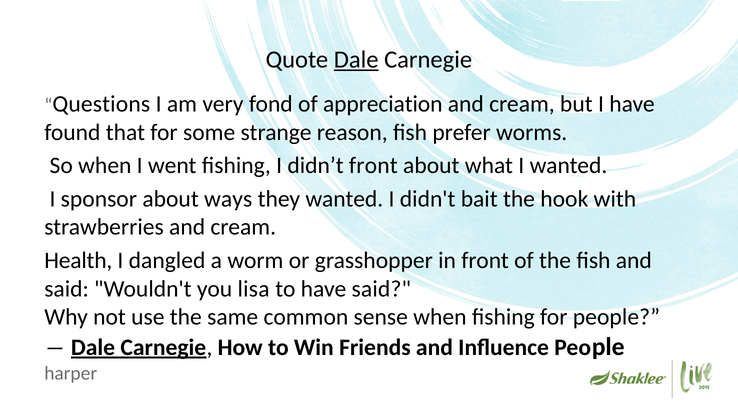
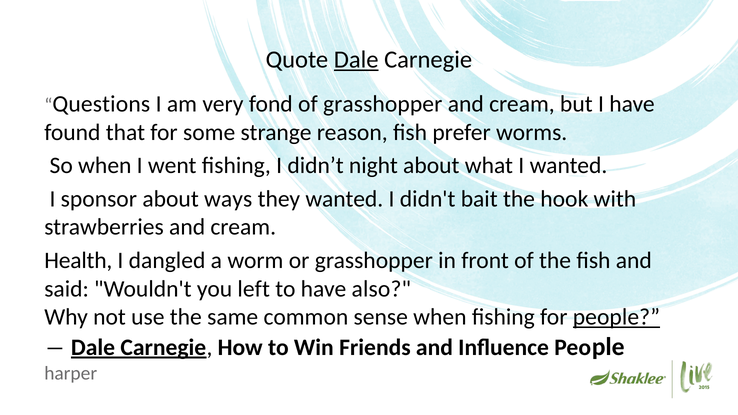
of appreciation: appreciation -> grasshopper (383, 104)
didn’t front: front -> night (373, 166)
lisa: lisa -> left (254, 289)
have said: said -> also (381, 289)
people underline: none -> present (616, 317)
